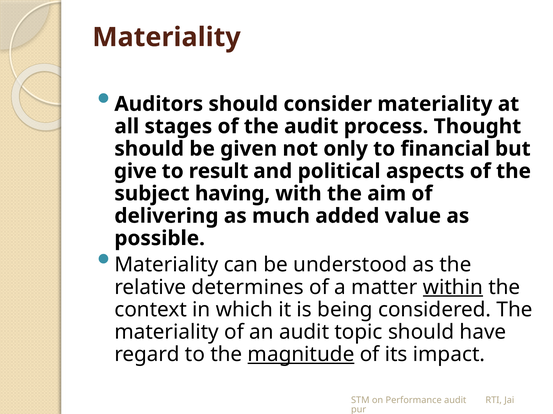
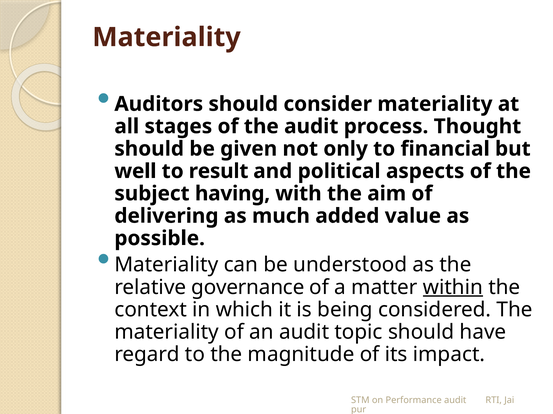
give: give -> well (135, 171)
determines: determines -> governance (248, 288)
magnitude underline: present -> none (301, 355)
